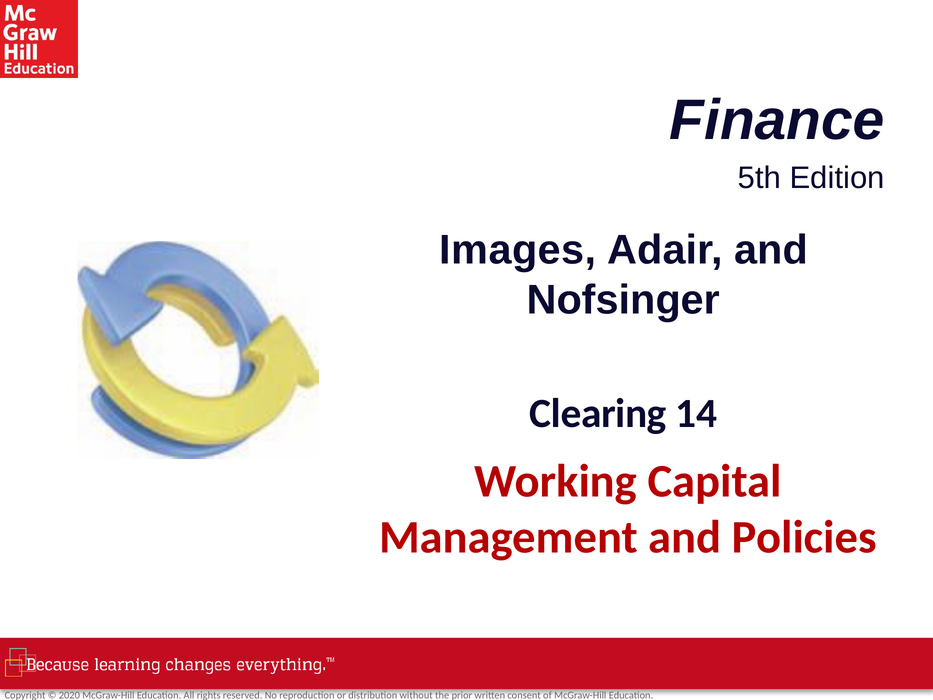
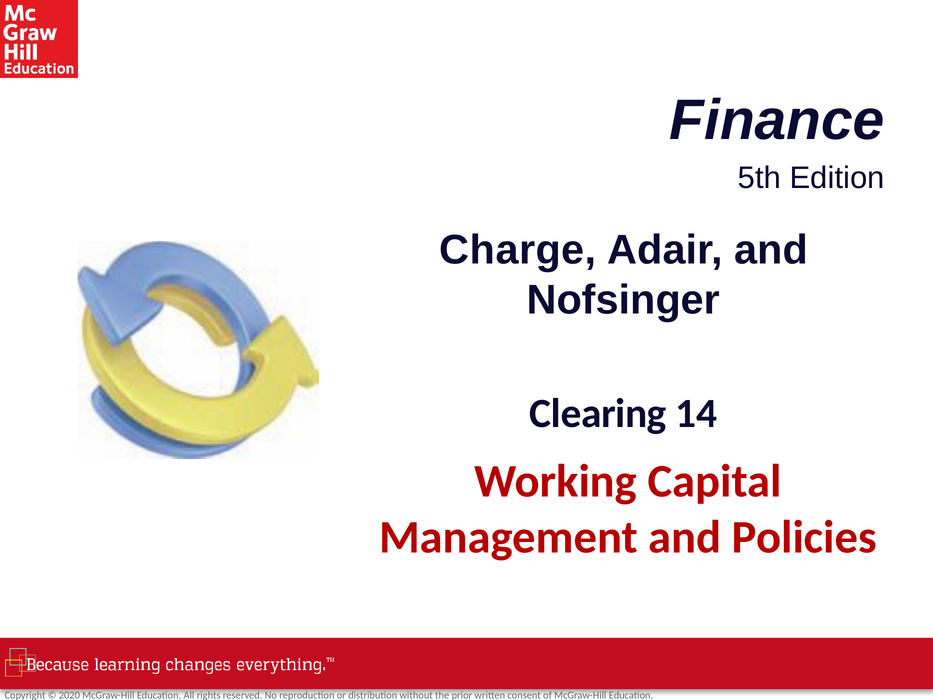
Images: Images -> Charge (518, 250)
